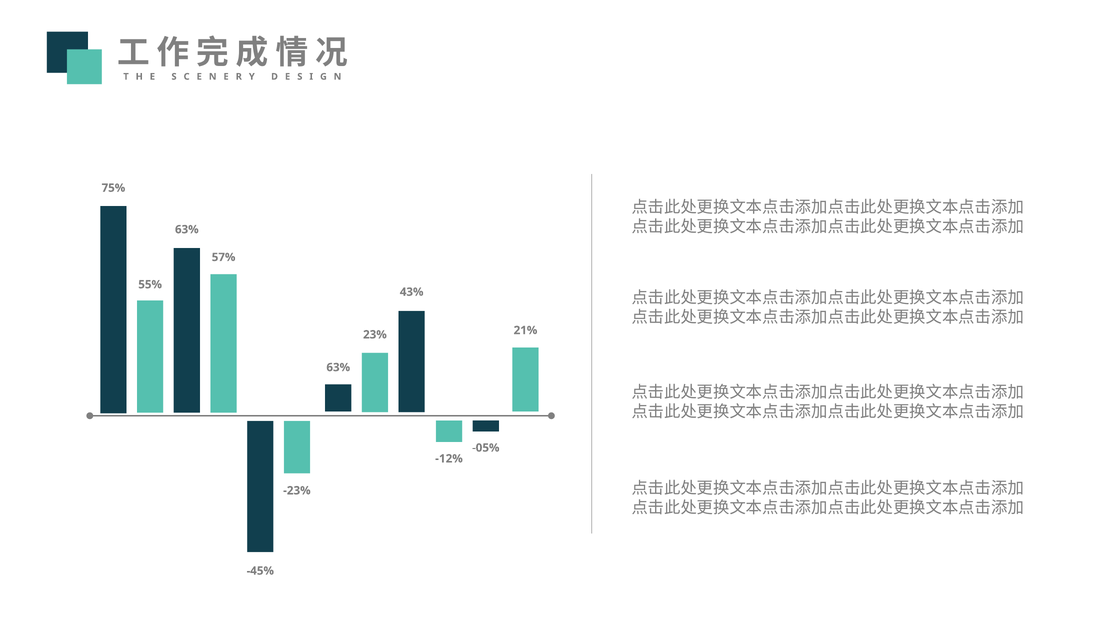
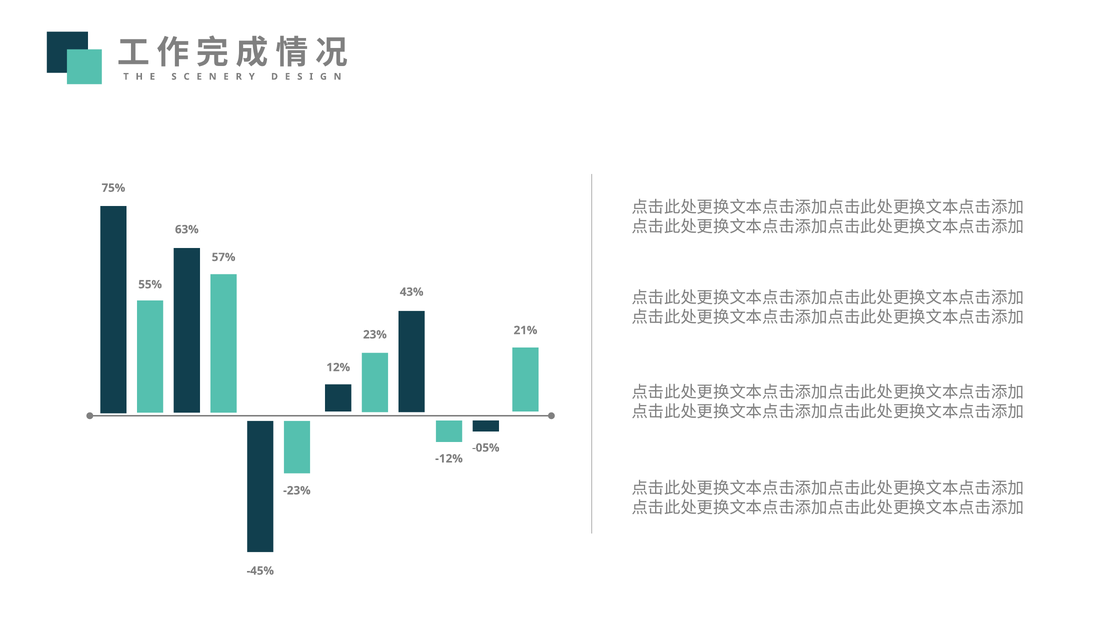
63%: 63% -> 12% (338, 368)
